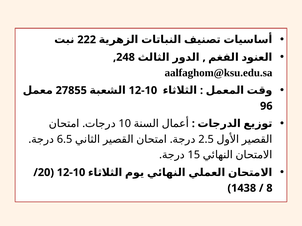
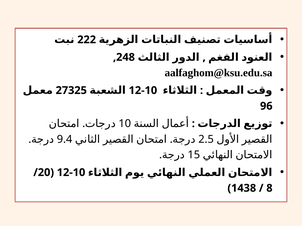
27855: 27855 -> 27325 (71, 91)
6.5: 6.5 -> 9.4 (65, 140)
